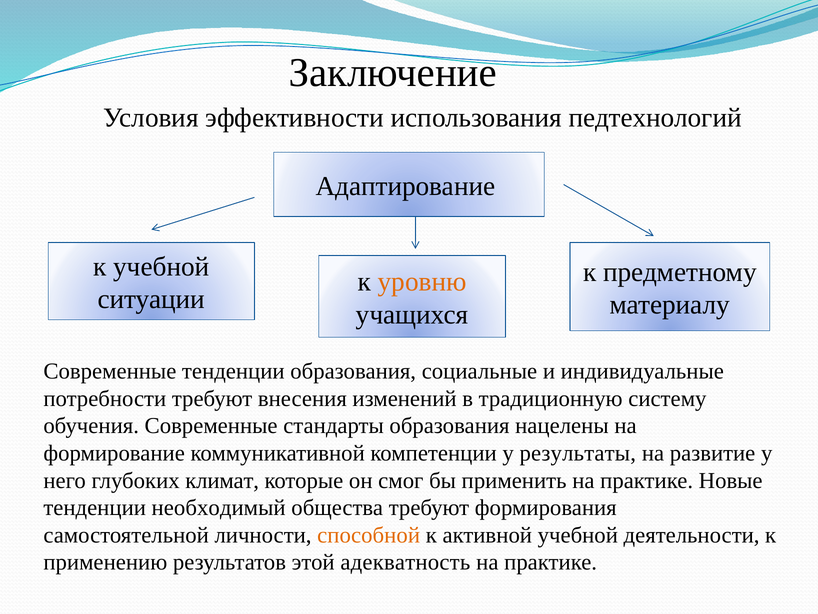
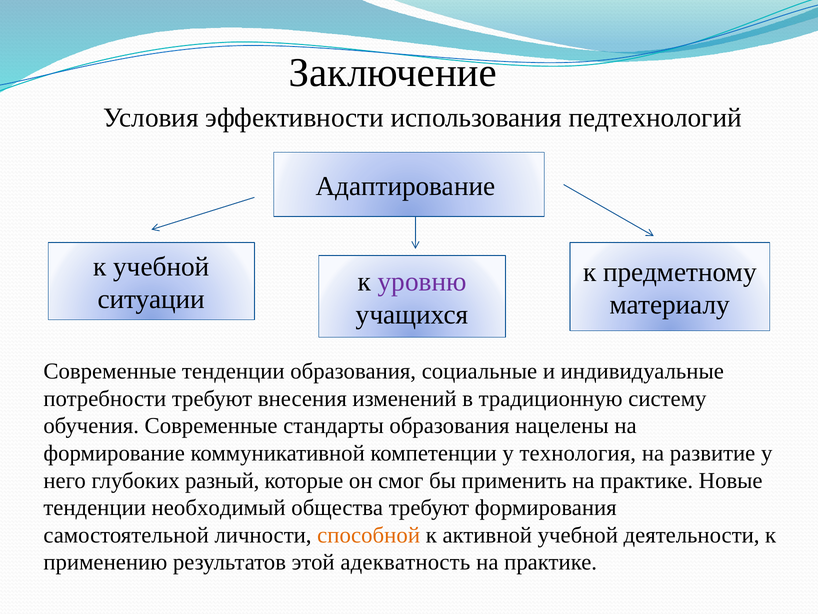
уровню colour: orange -> purple (422, 282)
результаты: результаты -> технология (578, 453)
климат: климат -> разный (222, 480)
